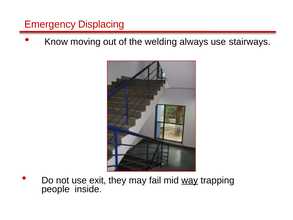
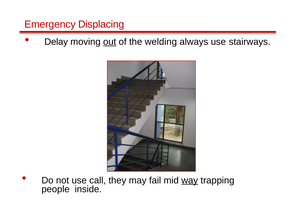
Know: Know -> Delay (56, 42)
out underline: none -> present (110, 42)
exit: exit -> call (98, 180)
